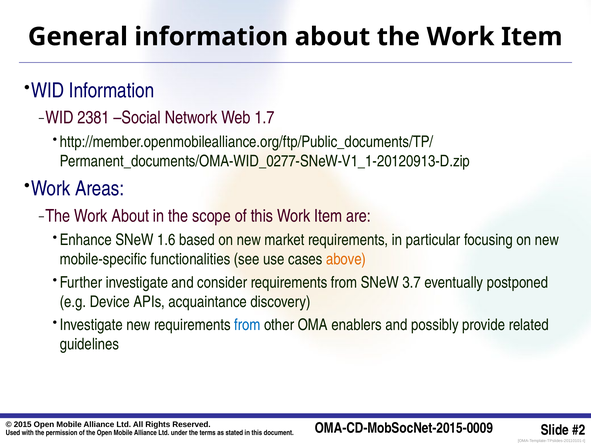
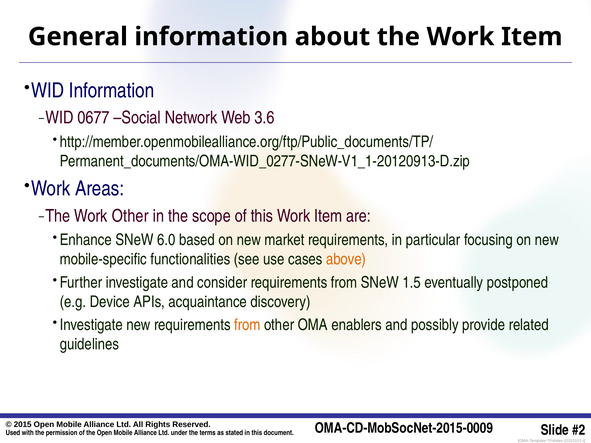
2381: 2381 -> 0677 (93, 118)
1.7: 1.7 -> 3.6 (265, 118)
Work About: About -> Other (130, 216)
1.6: 1.6 -> 6.0 (166, 240)
3.7: 3.7 -> 1.5 (412, 283)
from colour: blue -> orange (247, 325)
